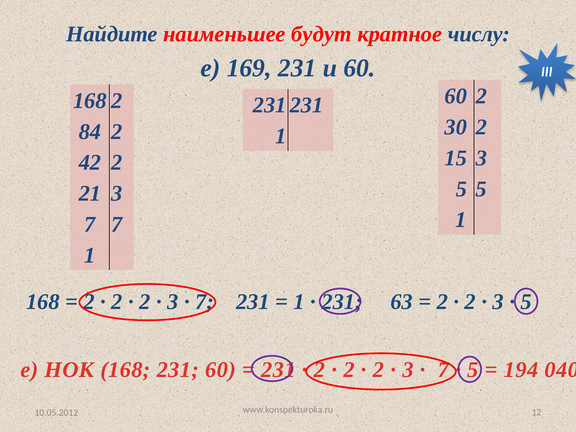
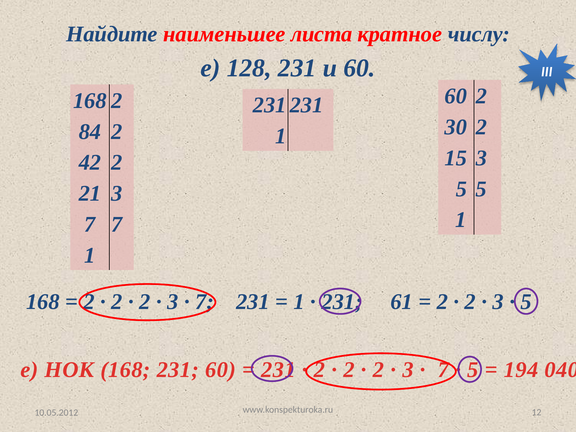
будут: будут -> листа (322, 34)
169: 169 -> 128 (249, 68)
63: 63 -> 61 (402, 302)
